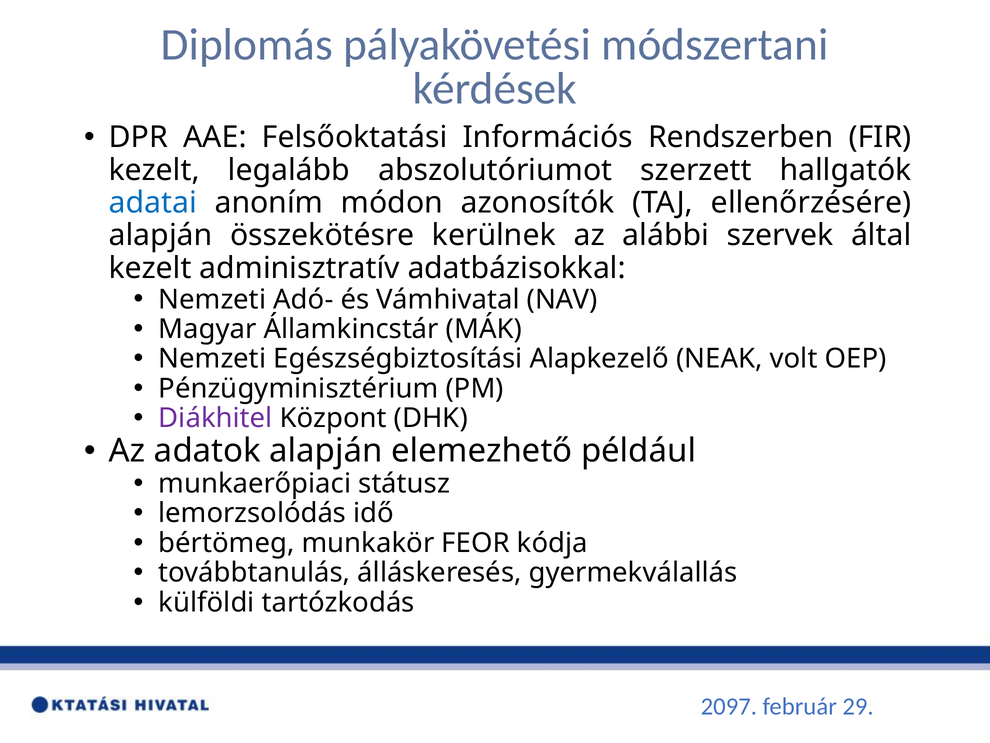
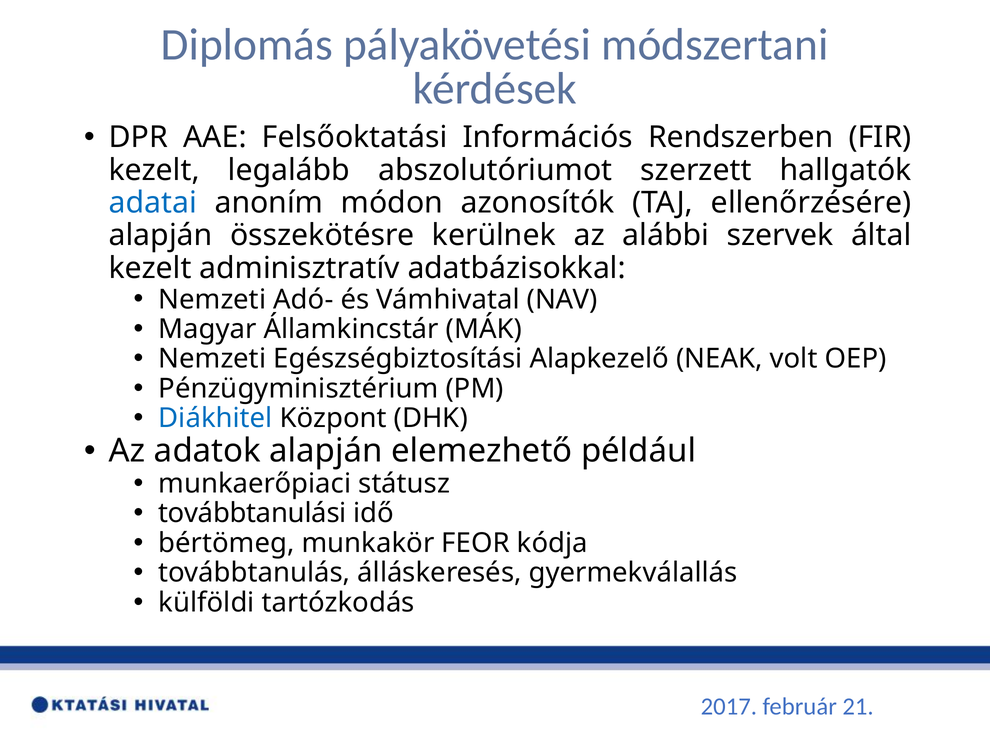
Diákhitel colour: purple -> blue (215, 418)
lemorzsolódás: lemorzsolódás -> továbbtanulási (252, 513)
2097: 2097 -> 2017 (729, 706)
29: 29 -> 21 (858, 706)
